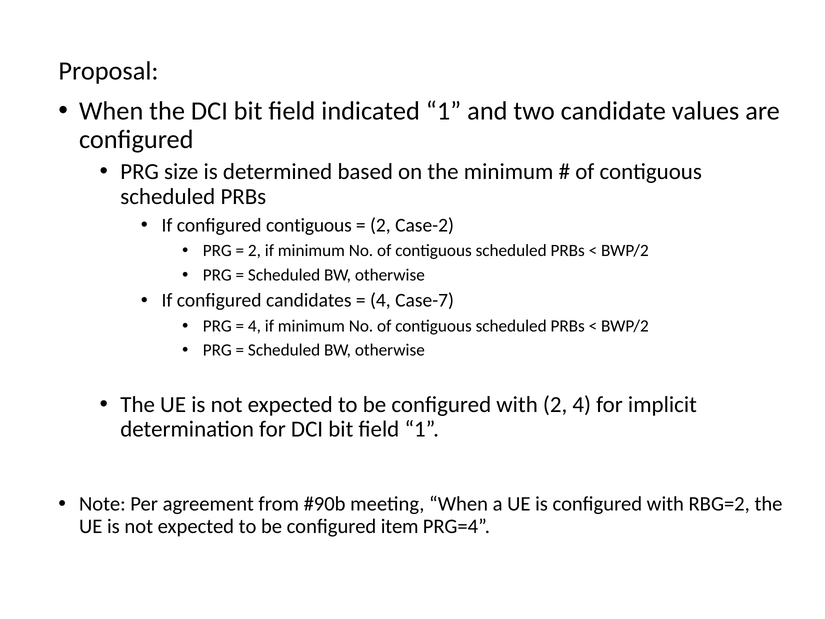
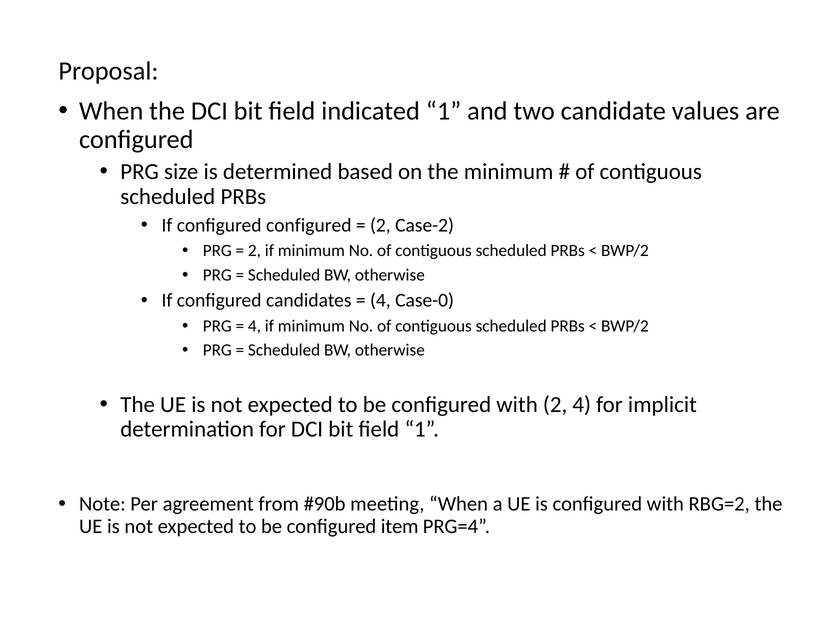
configured contiguous: contiguous -> configured (309, 225)
Case-7: Case-7 -> Case-0 (425, 300)
